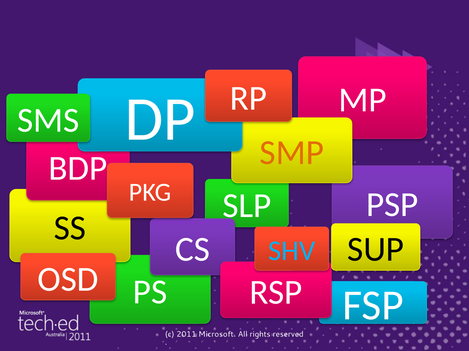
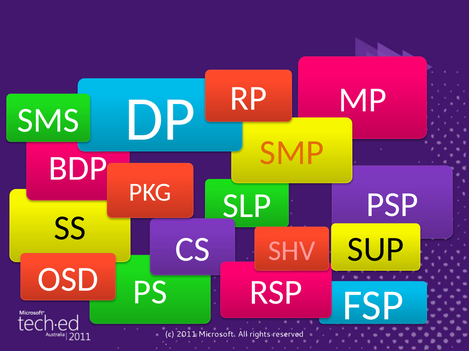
SHV colour: light blue -> pink (292, 251)
